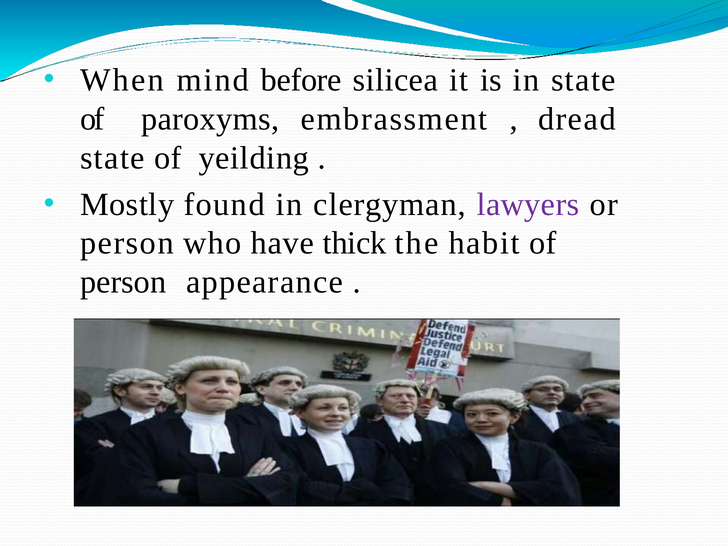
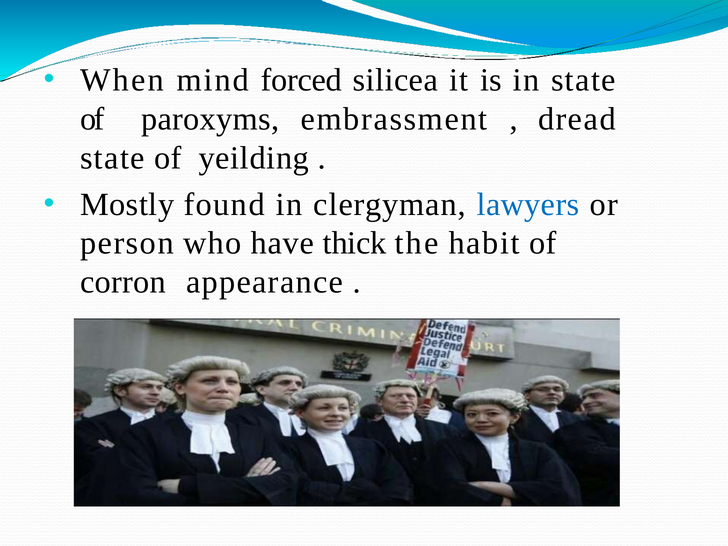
before: before -> forced (301, 80)
lawyers colour: purple -> blue (528, 204)
person: person -> corron (123, 282)
